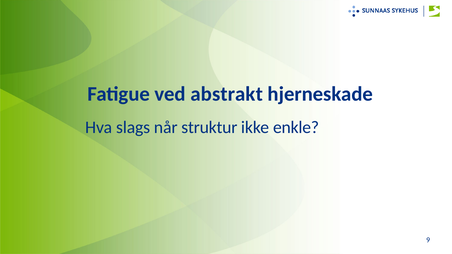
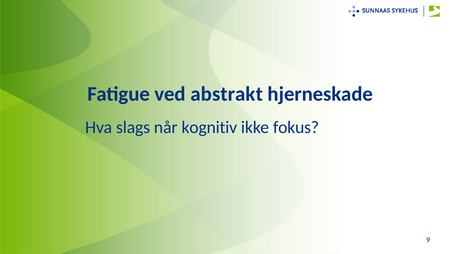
struktur: struktur -> kognitiv (209, 127)
enkle: enkle -> fokus (296, 127)
